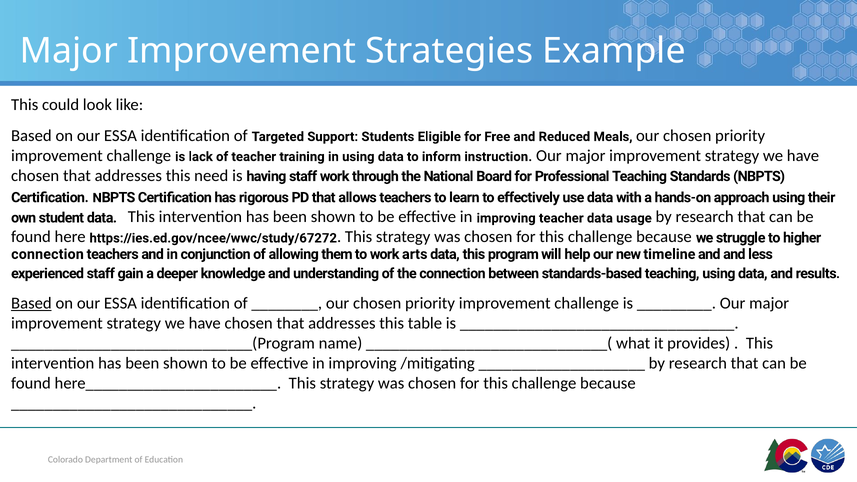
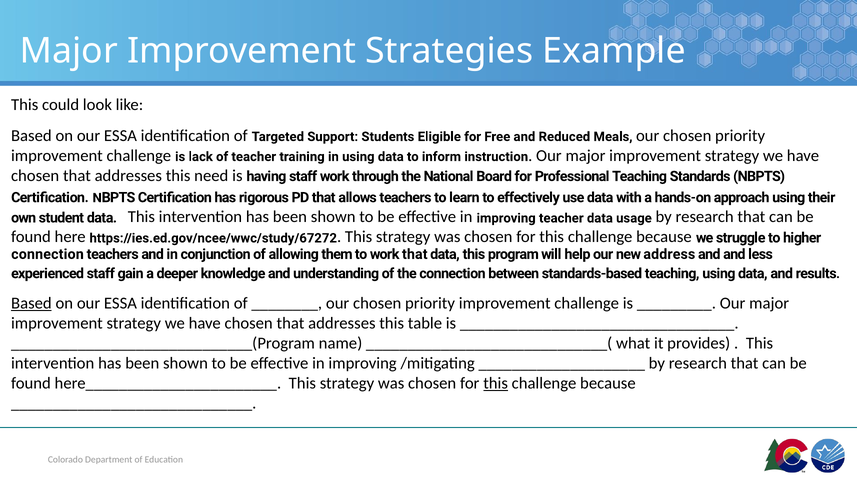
work arts: arts -> that (415, 254)
timeline: timeline -> address (669, 254)
this underline: none -> present (496, 383)
